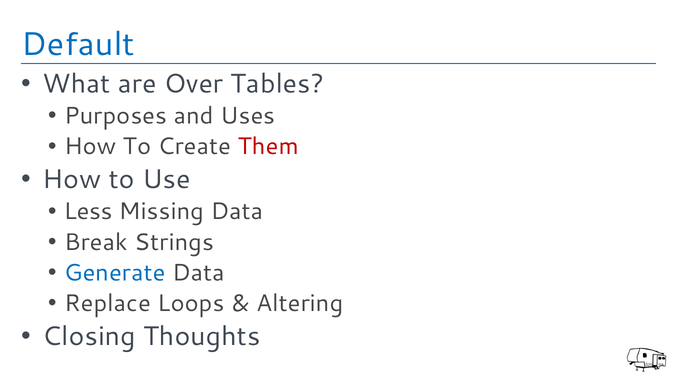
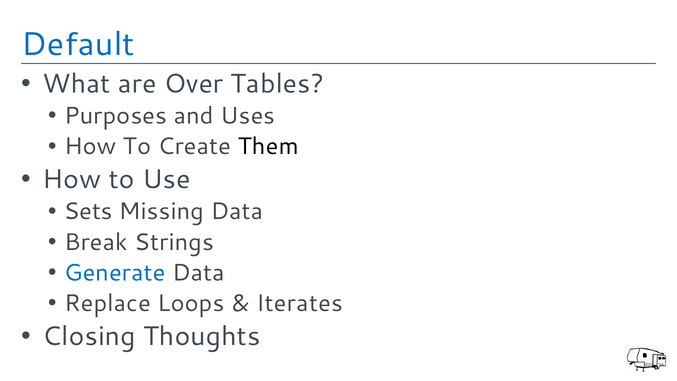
Them colour: red -> black (268, 146)
Less: Less -> Sets (88, 211)
Altering: Altering -> Iterates (300, 303)
